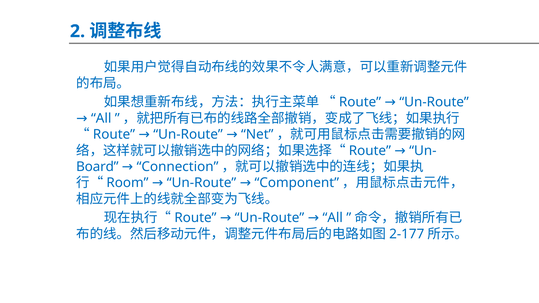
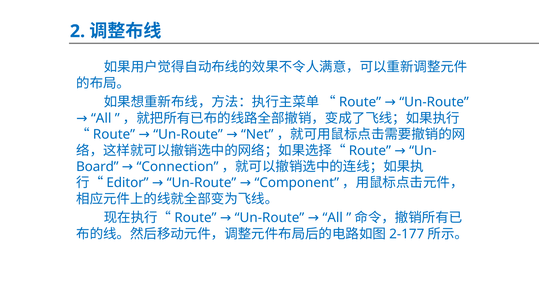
Room: Room -> Editor (127, 183)
